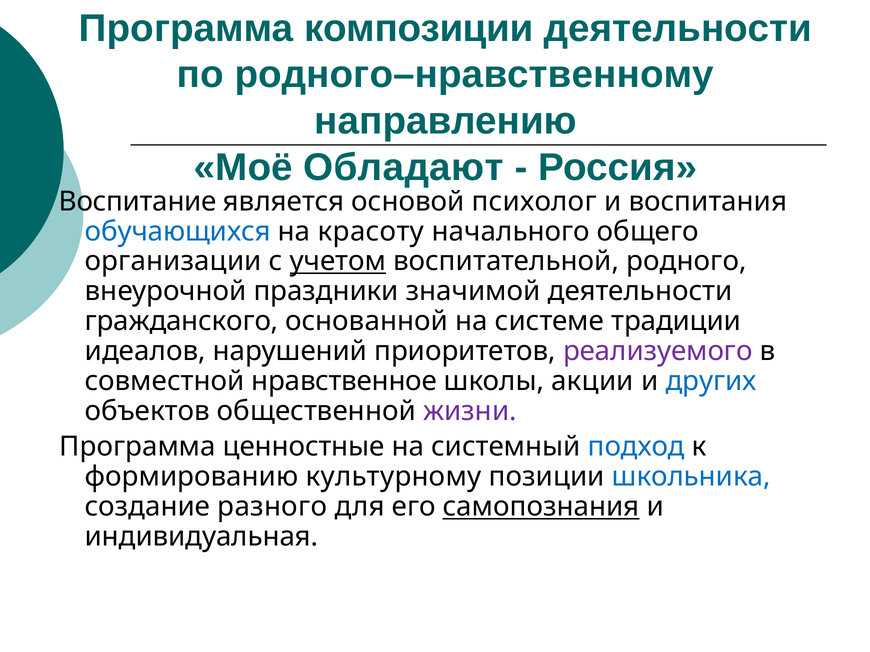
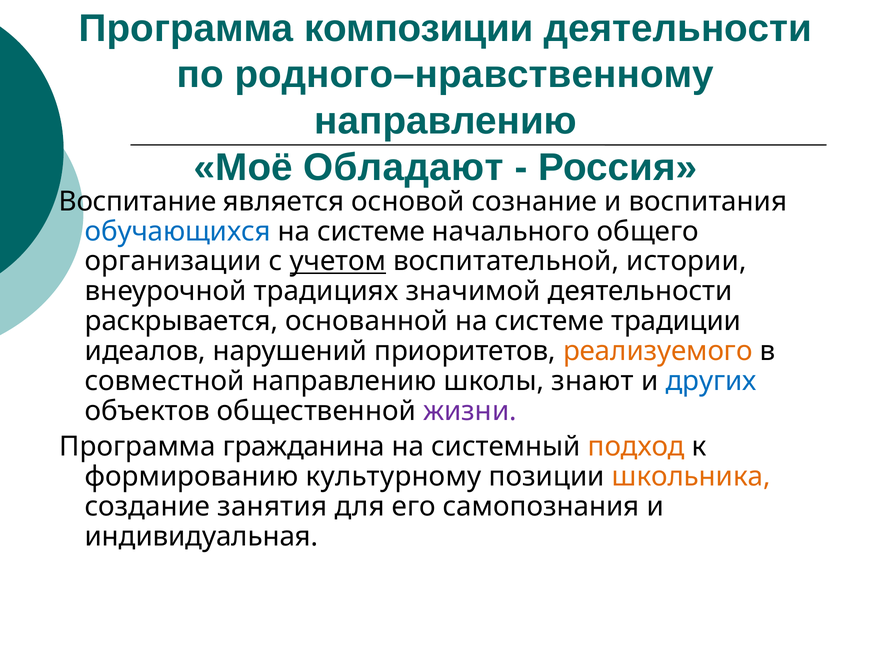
психолог: психолог -> сознание (534, 202)
красоту: красоту -> системе (371, 232)
родного: родного -> истории (686, 262)
праздники: праздники -> традициях (326, 292)
гражданского: гражданского -> раскрывается (182, 322)
реализуемого colour: purple -> orange (658, 352)
совместной нравственное: нравственное -> направлению (344, 382)
акции: акции -> знают (592, 382)
ценностные: ценностные -> гражданина (304, 447)
подход colour: blue -> orange (636, 447)
школьника colour: blue -> orange (691, 477)
разного: разного -> занятия (272, 507)
самопознания underline: present -> none (541, 507)
